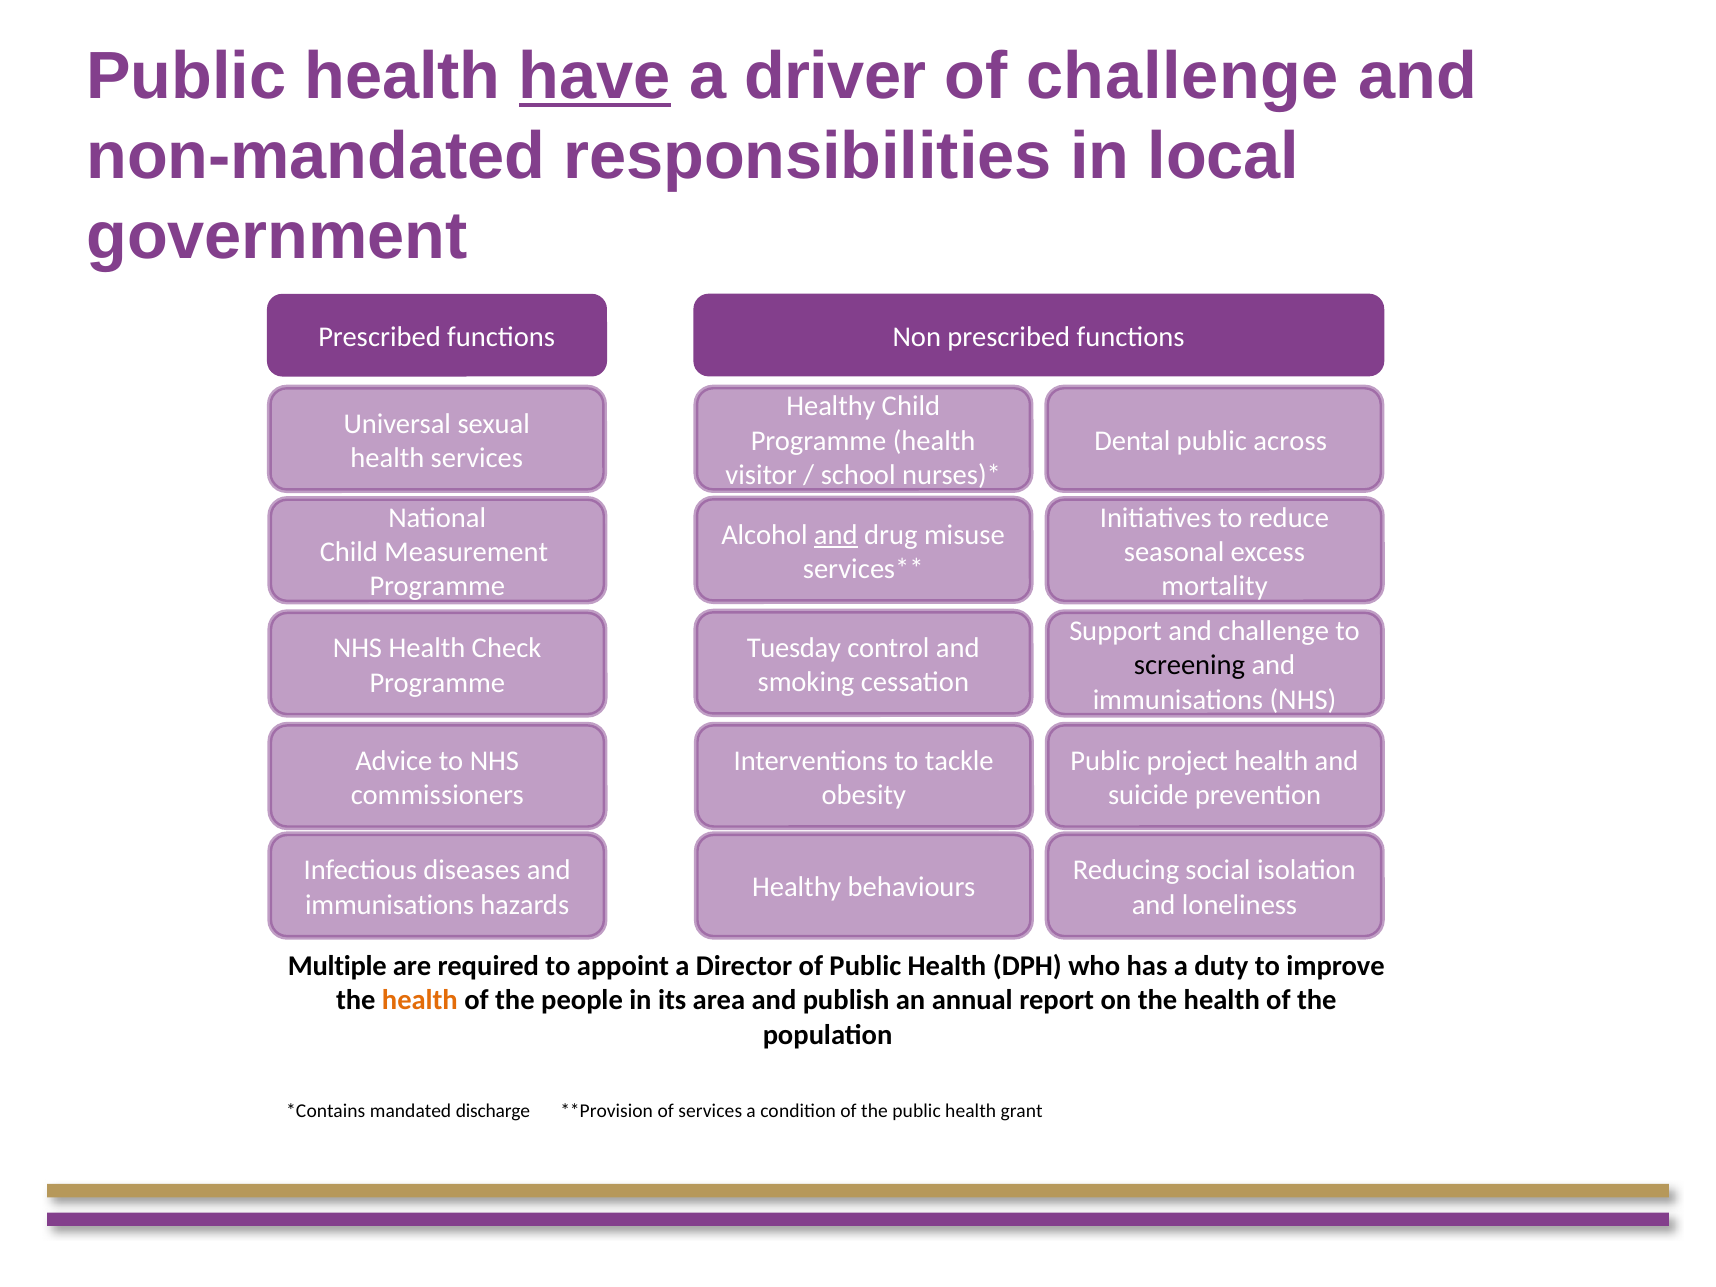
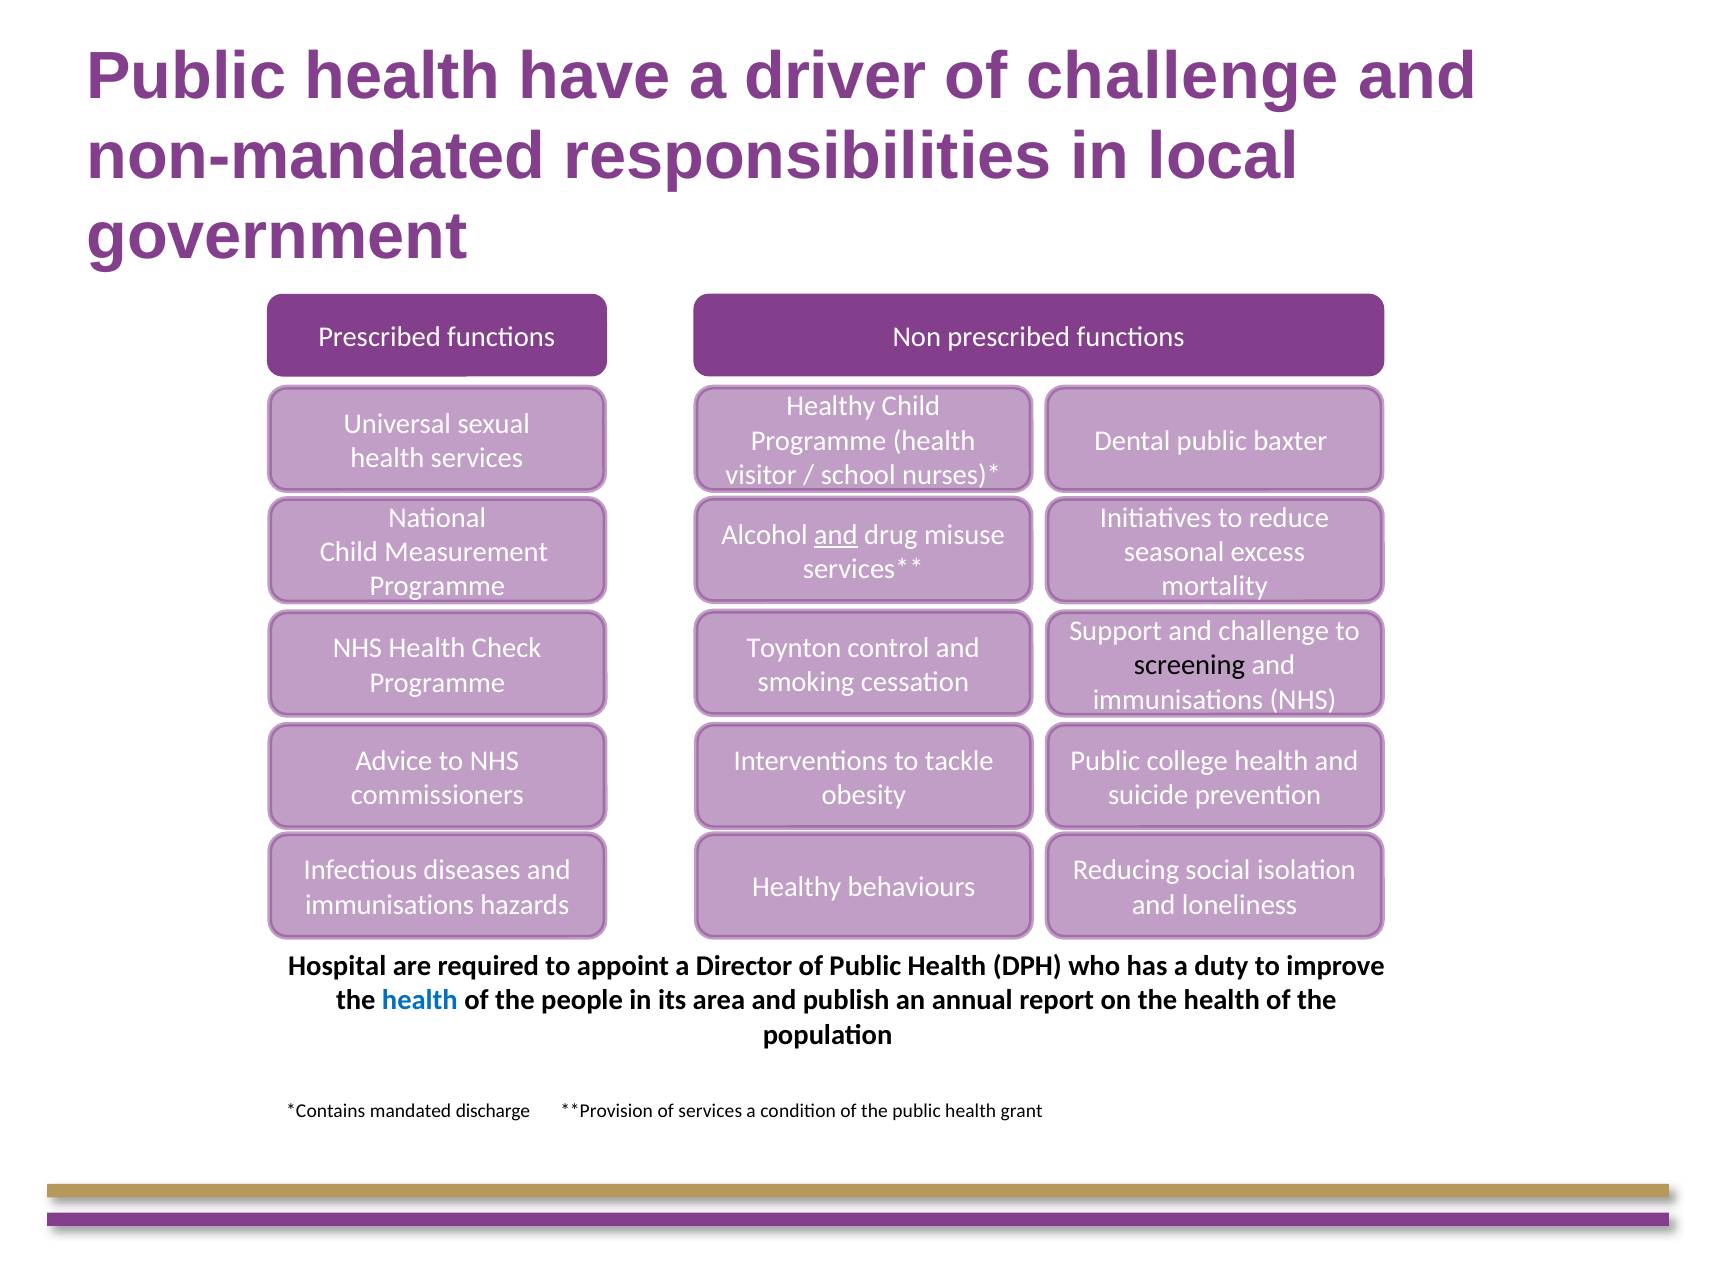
have underline: present -> none (595, 76)
across: across -> baxter (1290, 441)
Tuesday: Tuesday -> Toynton (794, 648)
project: project -> college (1187, 761)
Multiple: Multiple -> Hospital (337, 966)
health colour: orange -> blue (420, 1001)
